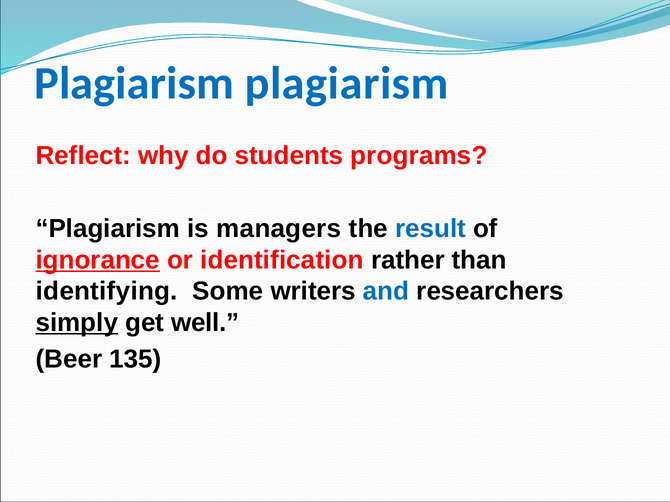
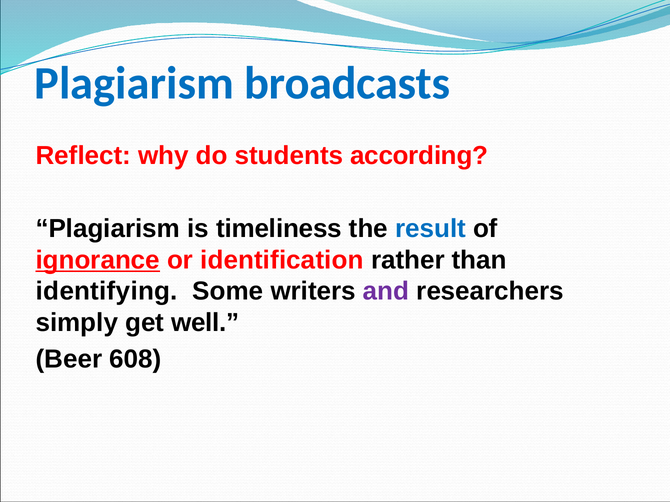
Plagiarism plagiarism: plagiarism -> broadcasts (347, 83)
programs: programs -> according (419, 156)
managers: managers -> timeliness (279, 229)
and colour: blue -> purple (386, 292)
simply underline: present -> none (77, 323)
135: 135 -> 608 (135, 359)
